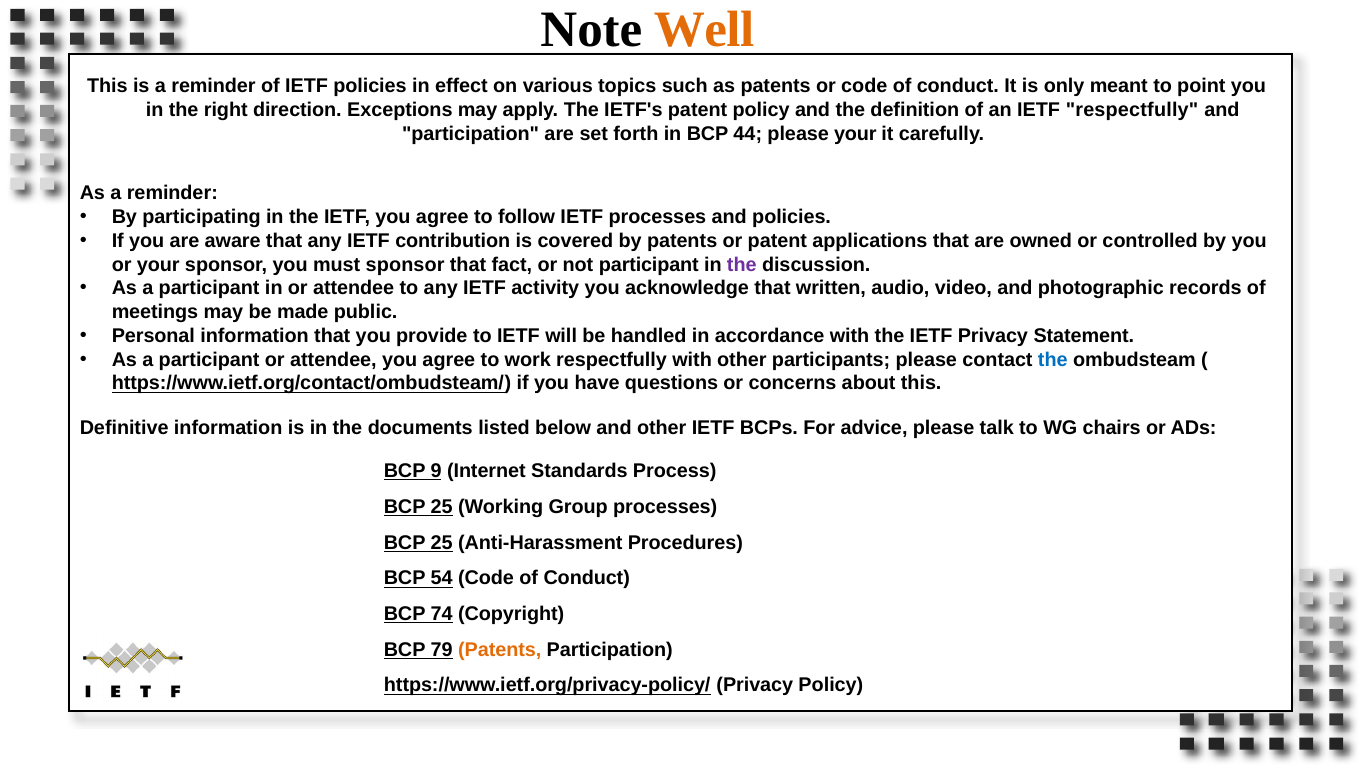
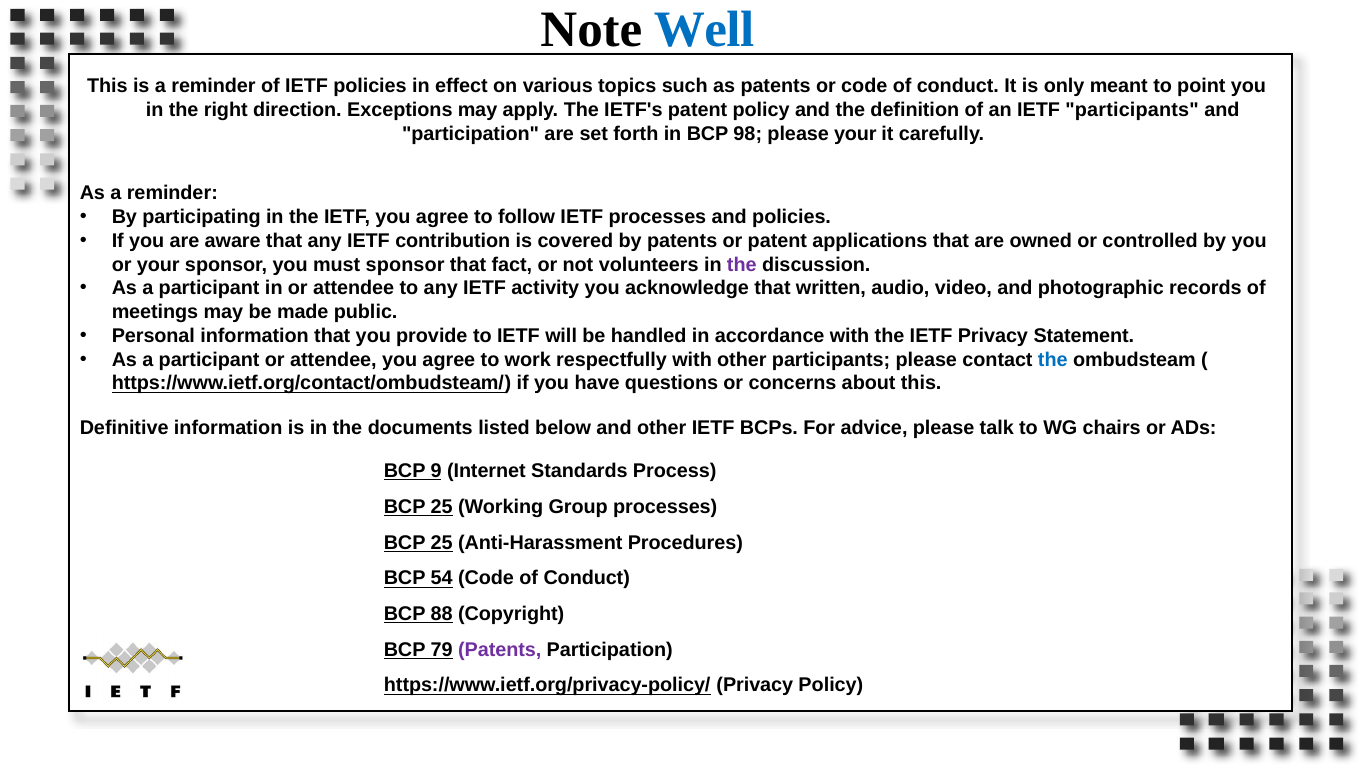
Well colour: orange -> blue (704, 30)
IETF respectfully: respectfully -> participants (1132, 110)
44: 44 -> 98 (748, 134)
not participant: participant -> volunteers (649, 265)
74: 74 -> 88 (442, 614)
Patents colour: orange -> purple (500, 650)
